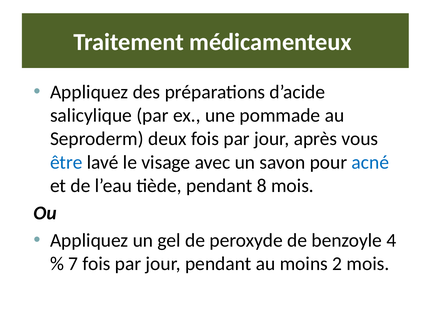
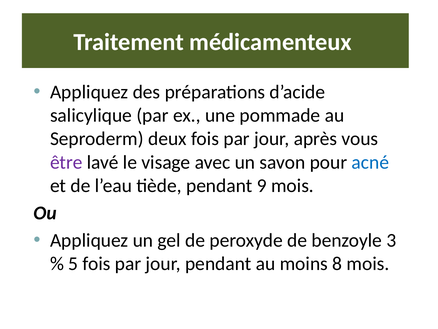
être colour: blue -> purple (66, 162)
8: 8 -> 9 (262, 185)
4: 4 -> 3 (391, 240)
7: 7 -> 5 (73, 263)
2: 2 -> 8 (337, 263)
